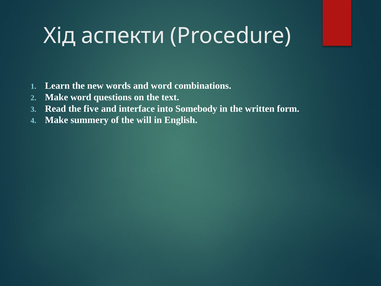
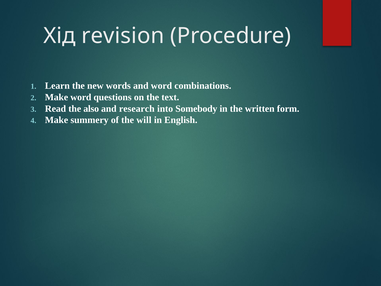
аспекти: аспекти -> revision (123, 36)
five: five -> also (91, 109)
interface: interface -> research (137, 109)
